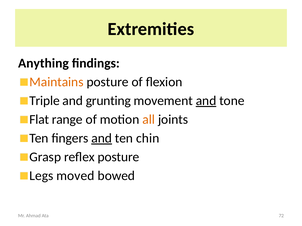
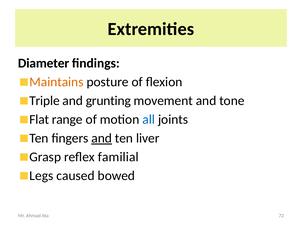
Anything: Anything -> Diameter (44, 63)
and underline: present -> none (206, 101)
all colour: orange -> blue (149, 120)
chin: chin -> liver (148, 139)
reflex posture: posture -> familial (118, 157)
moved: moved -> caused (75, 176)
